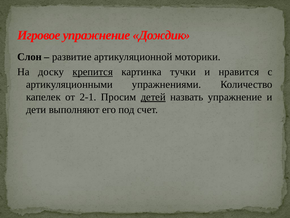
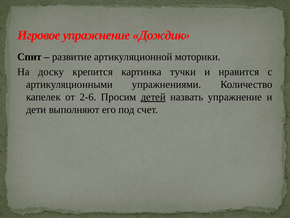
Слон: Слон -> Спит (29, 57)
крепится underline: present -> none (93, 72)
2-1: 2-1 -> 2-6 (88, 97)
